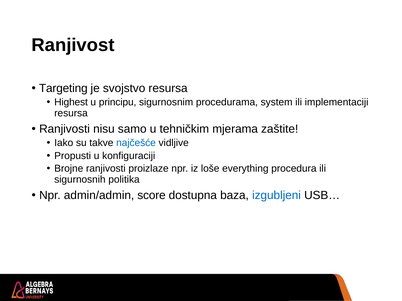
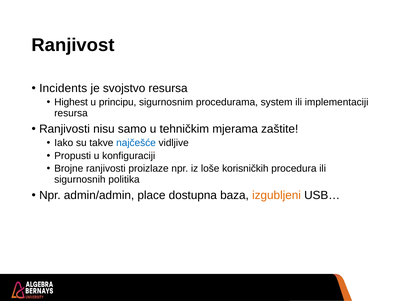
Targeting: Targeting -> Incidents (63, 89)
everything: everything -> korisničkih (245, 169)
score: score -> place (151, 196)
izgubljeni colour: blue -> orange (277, 196)
